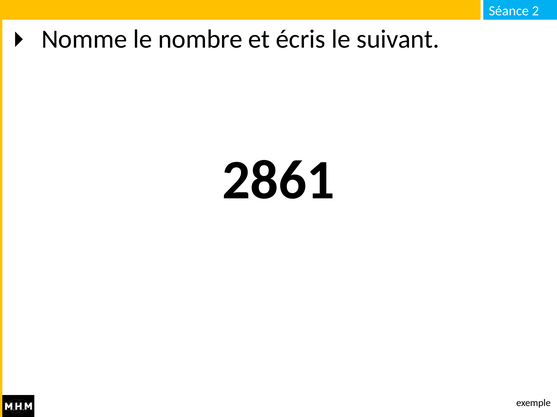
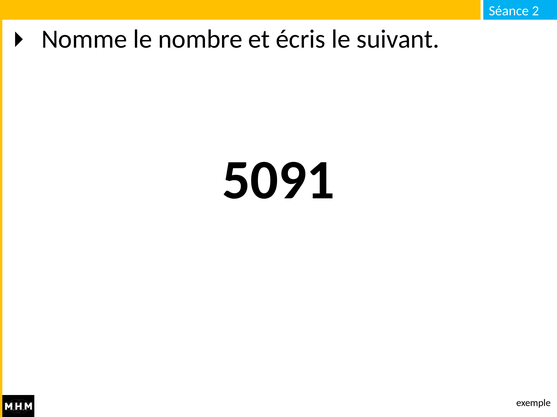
2861: 2861 -> 5091 (278, 180)
